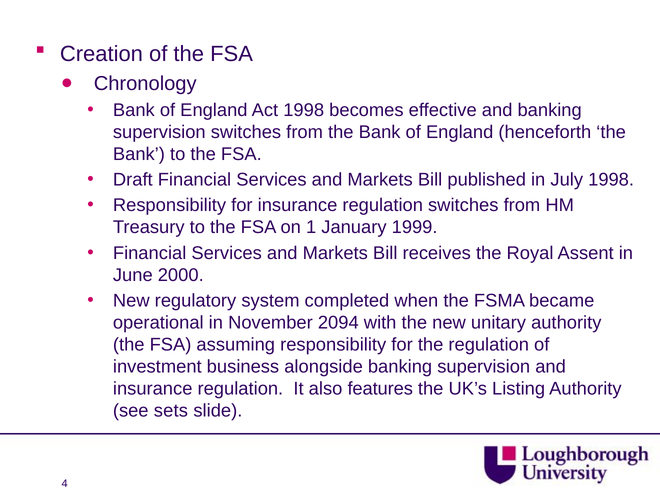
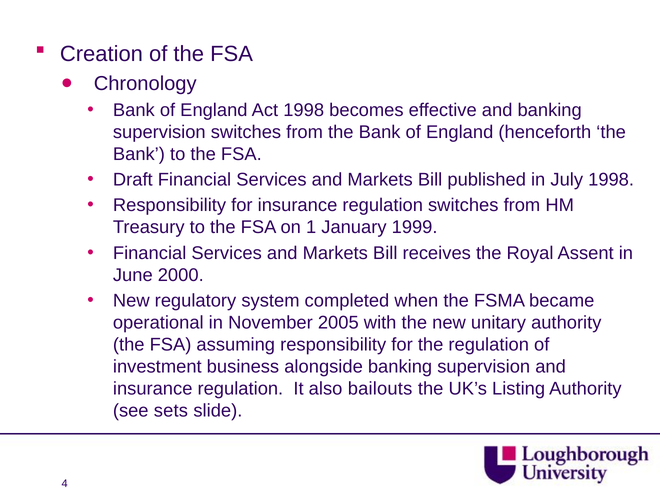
2094: 2094 -> 2005 (338, 323)
features: features -> bailouts (380, 389)
